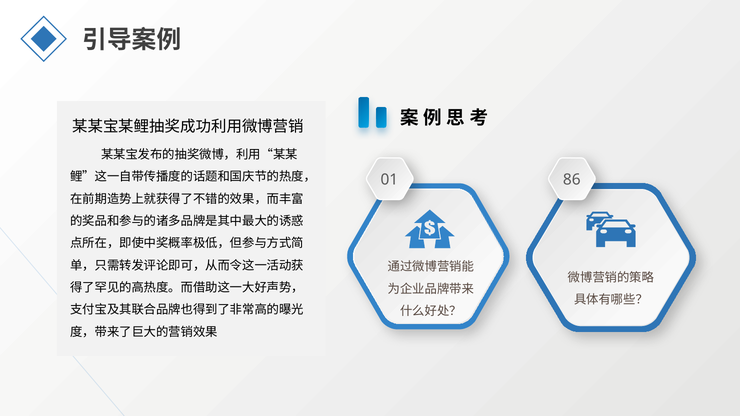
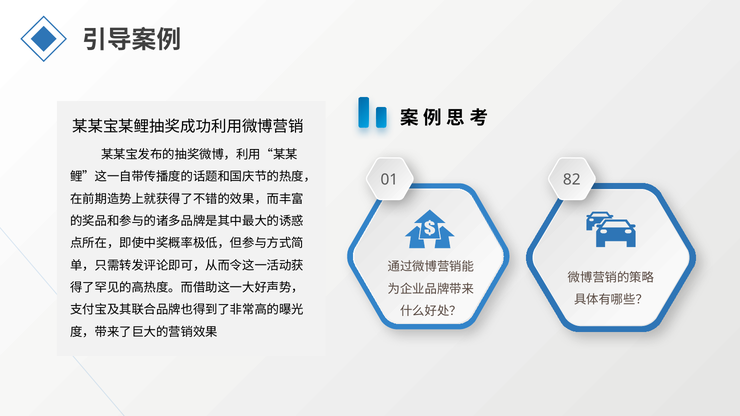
86: 86 -> 82 (572, 180)
